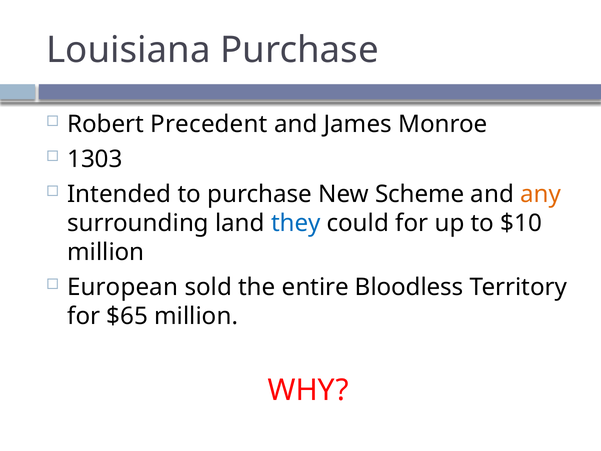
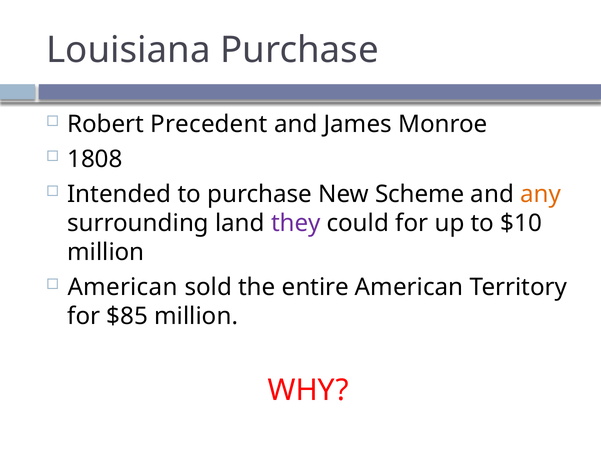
1303: 1303 -> 1808 (95, 159)
they colour: blue -> purple (296, 223)
European: European -> American (123, 287)
entire Bloodless: Bloodless -> American (409, 287)
$65: $65 -> $85 (127, 316)
